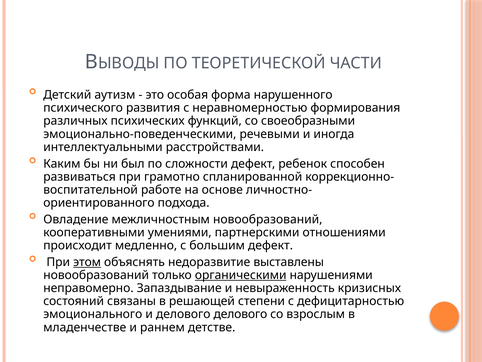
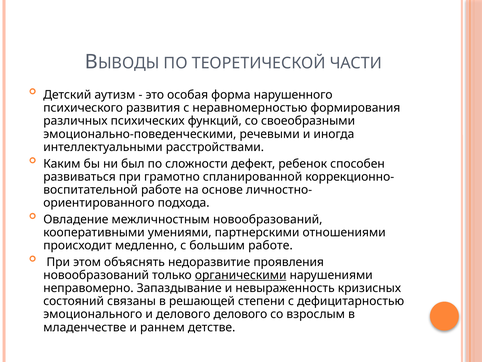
большим дефект: дефект -> работе (270, 245)
этом underline: present -> none (87, 262)
выставлены: выставлены -> проявления (289, 262)
